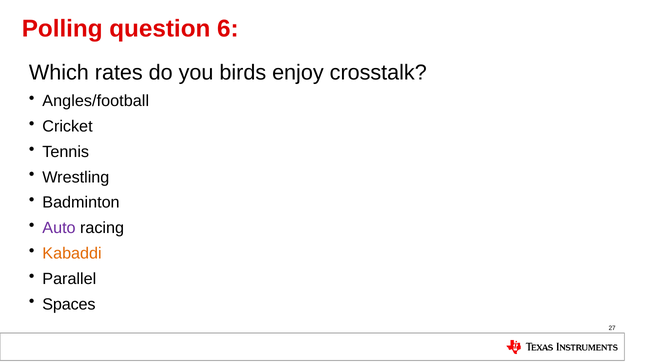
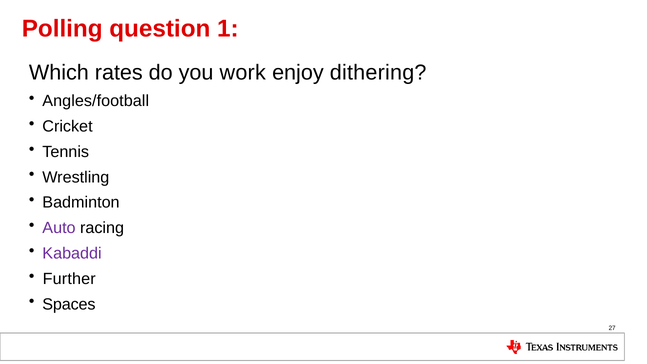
6: 6 -> 1 (228, 29)
birds: birds -> work (243, 73)
crosstalk: crosstalk -> dithering (378, 73)
Kabaddi colour: orange -> purple (72, 253)
Parallel: Parallel -> Further (69, 279)
